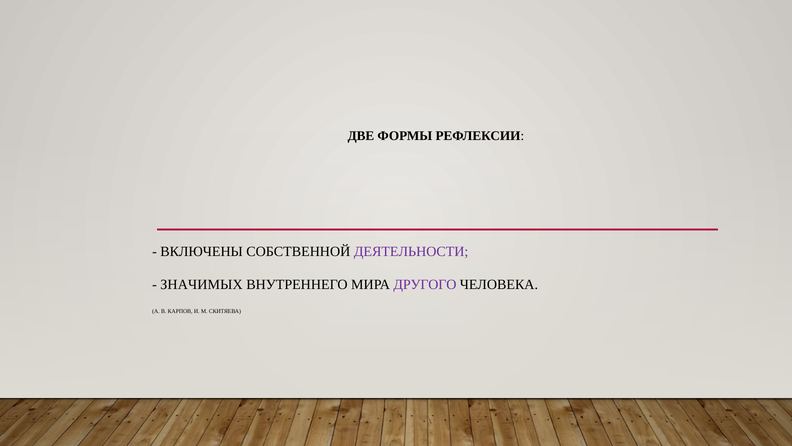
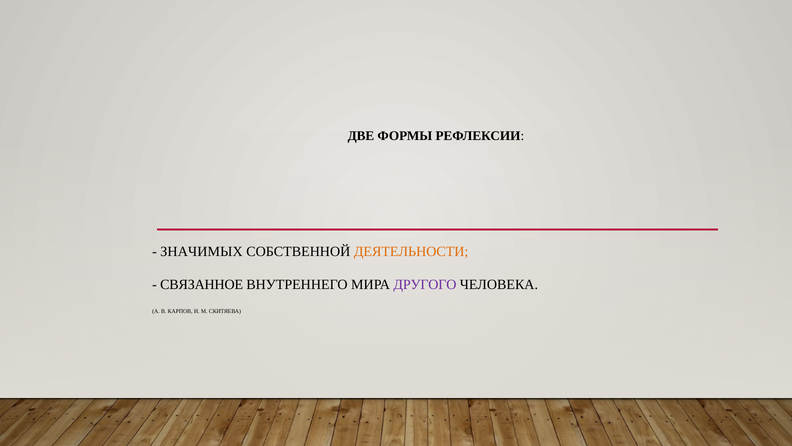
ВКЛЮЧЕНЫ: ВКЛЮЧЕНЫ -> ЗНАЧИМЫХ (202, 251)
ДЕЯТЕЛЬНОСТИ colour: purple -> orange (411, 251)
ЗНАЧИМЫХ: ЗНАЧИМЫХ -> СВЯЗАННОЕ (202, 284)
